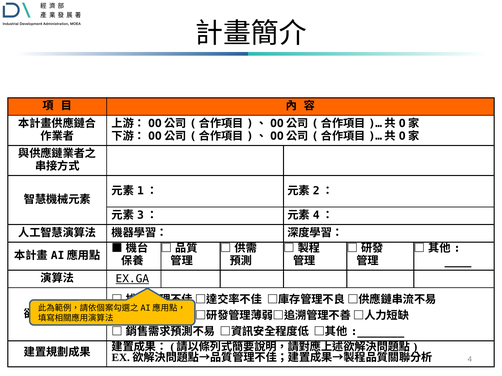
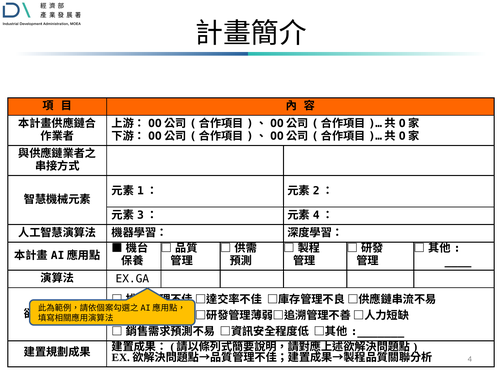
EX.GA underline: present -> none (132, 279)
